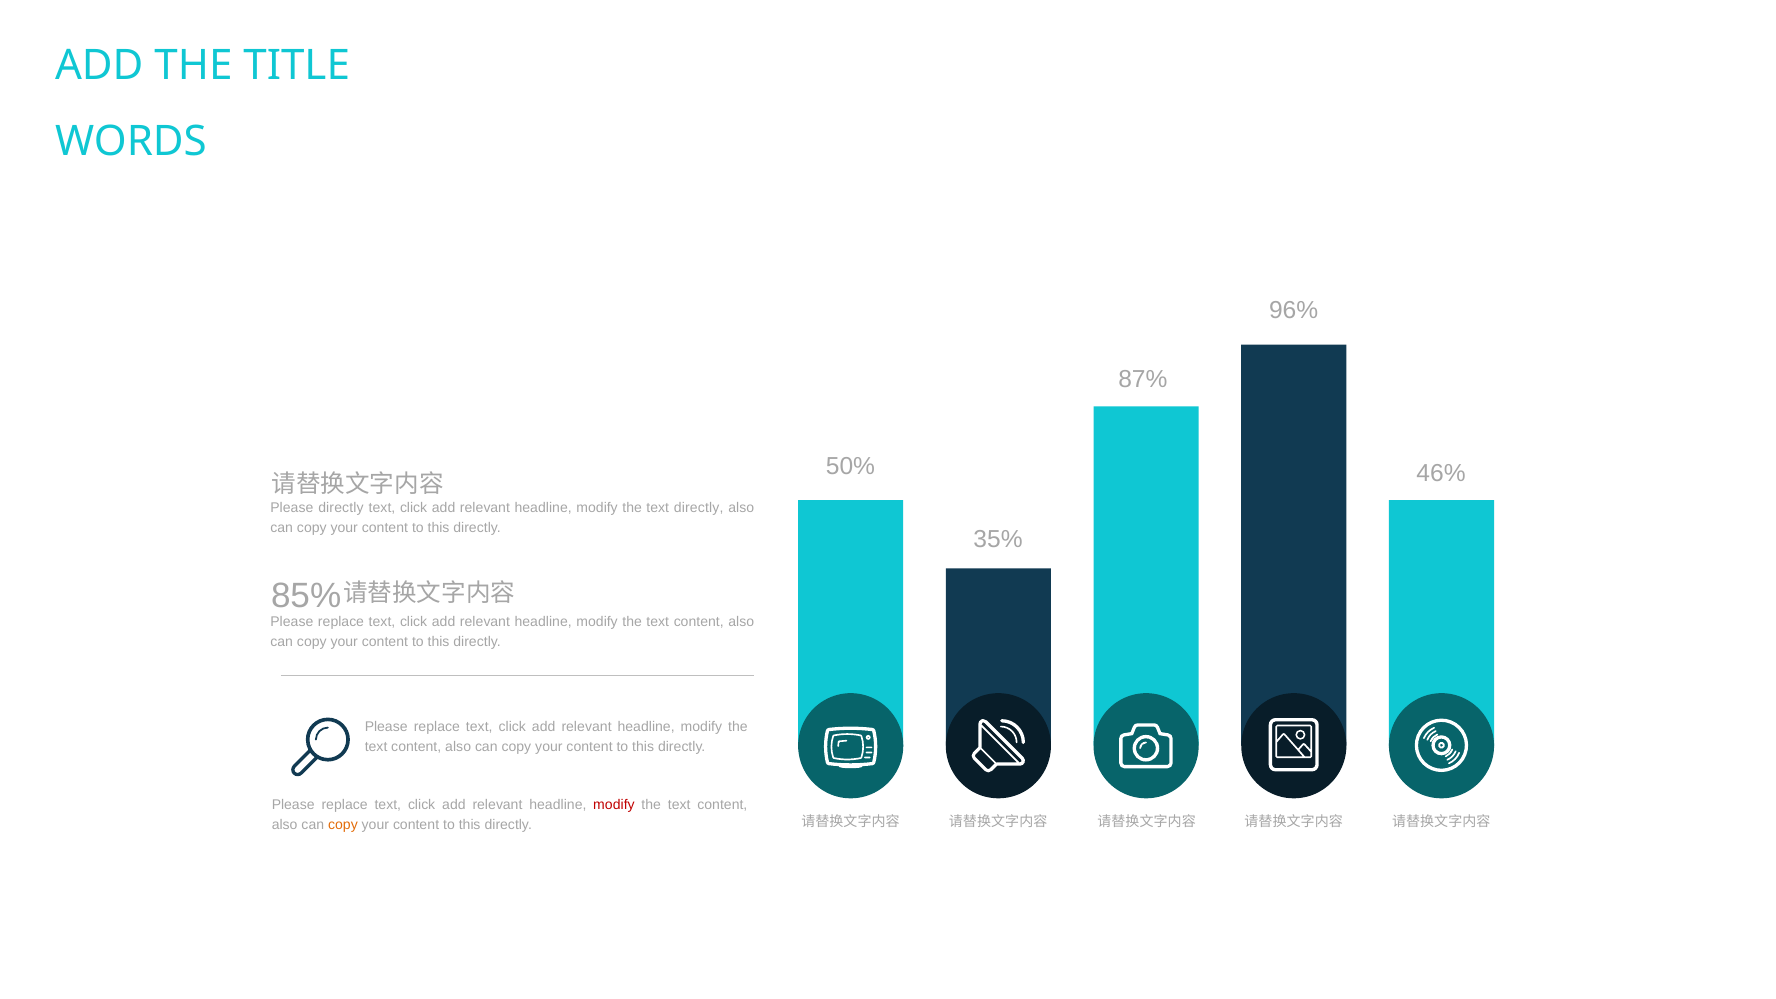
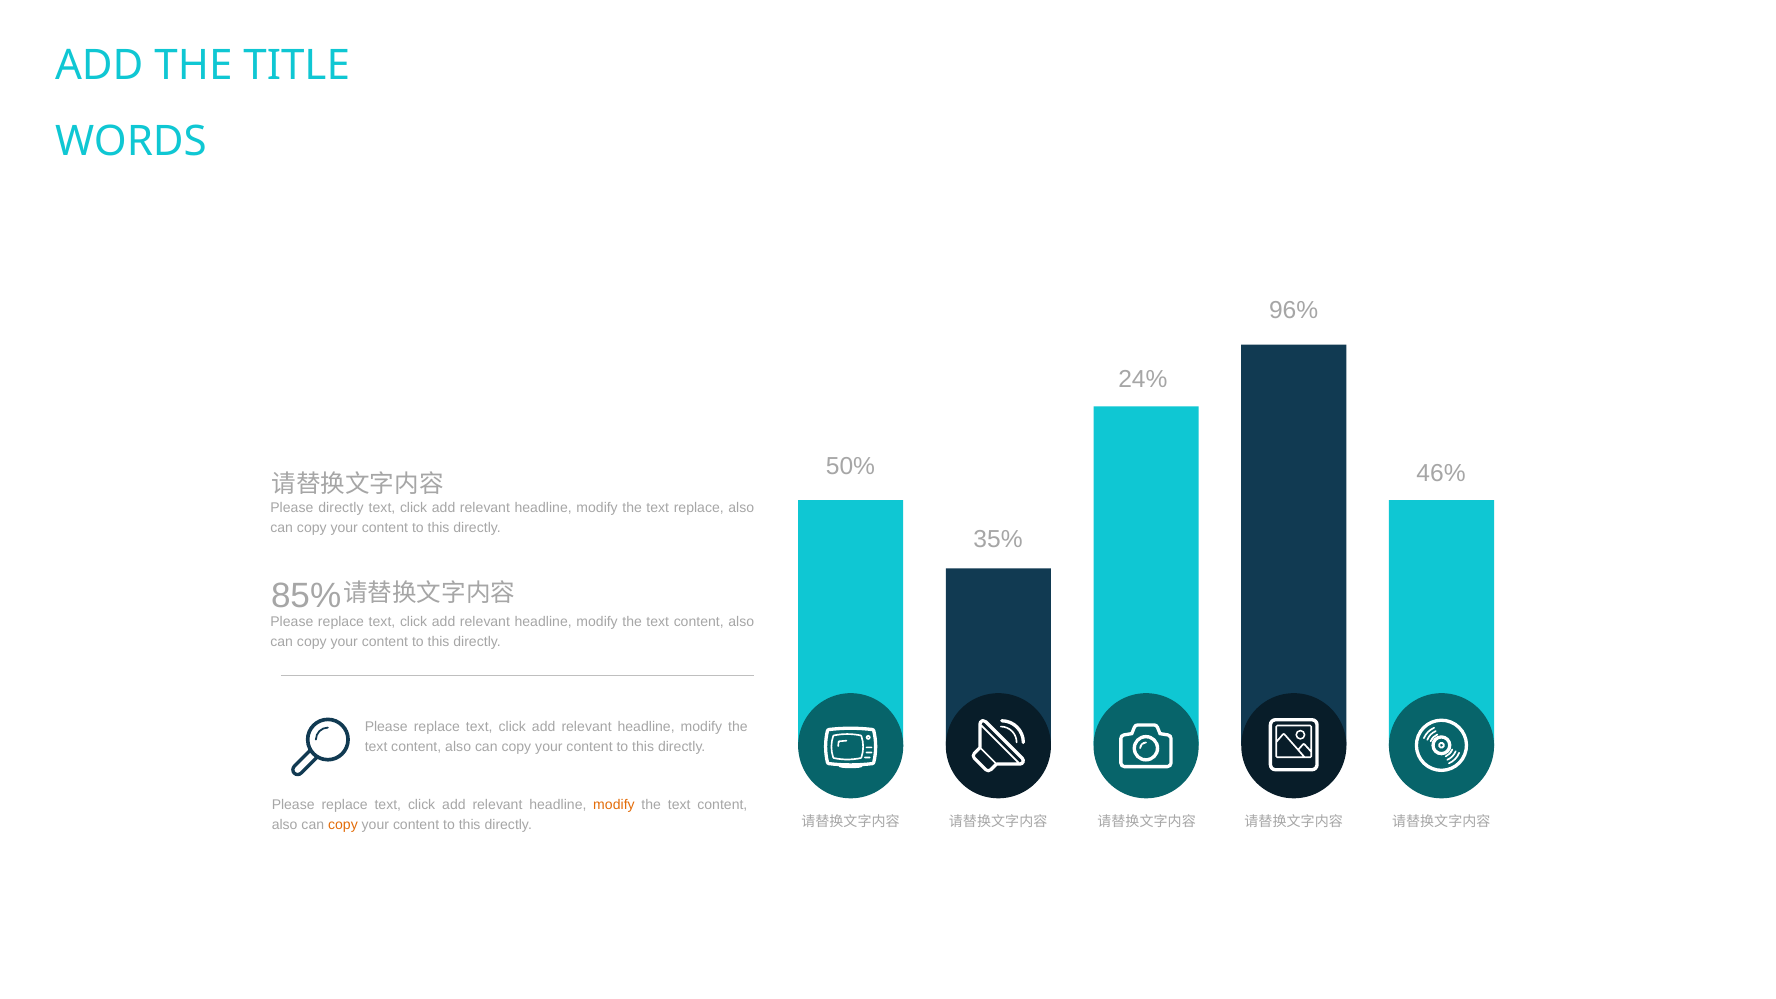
87%: 87% -> 24% (1143, 380)
text directly: directly -> replace (699, 508)
modify colour: red -> orange (614, 805)
